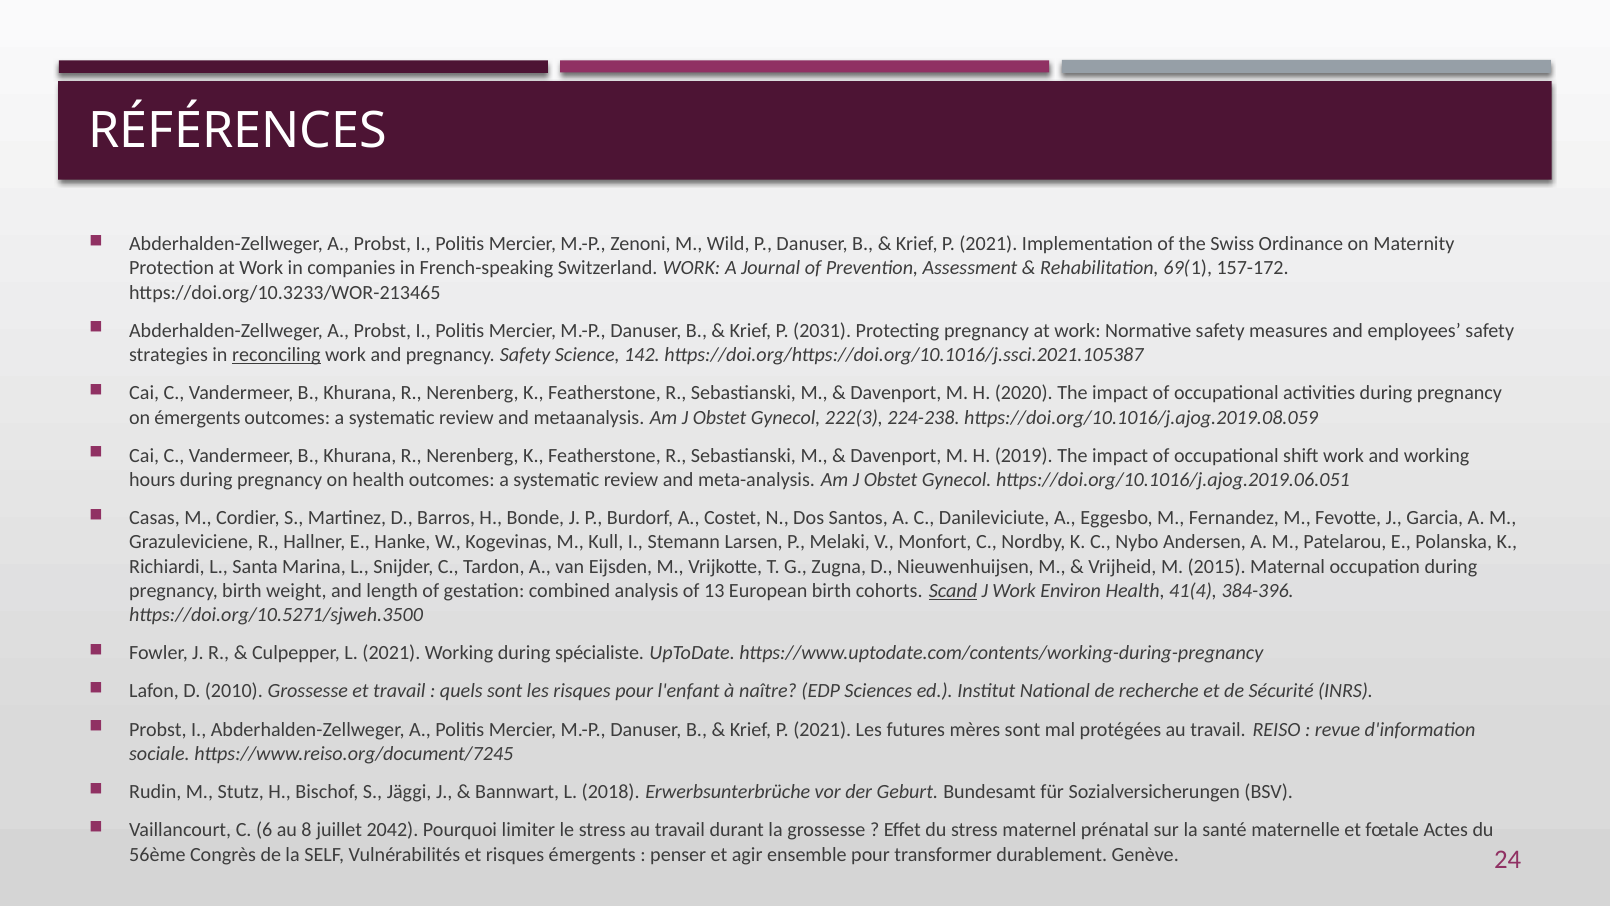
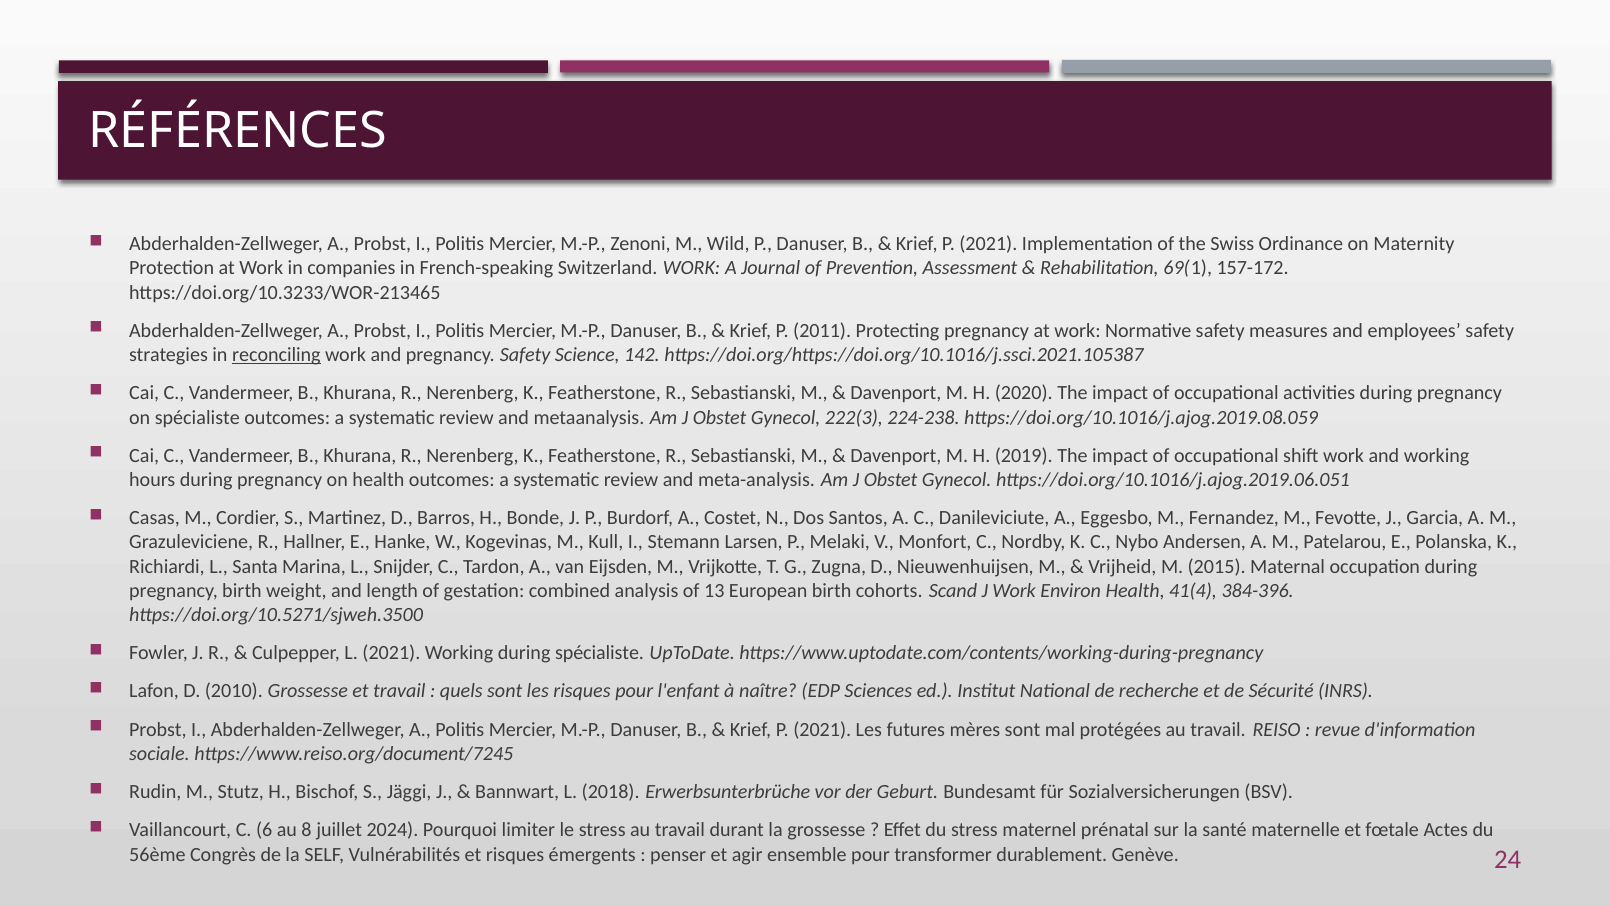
2031: 2031 -> 2011 (822, 331)
on émergents: émergents -> spécialiste (197, 417)
Scand underline: present -> none (953, 590)
2042: 2042 -> 2024 (392, 830)
